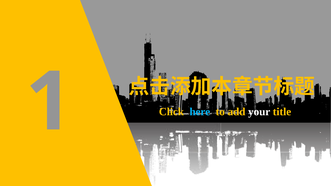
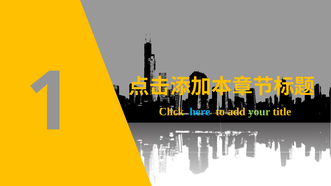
your colour: white -> light green (259, 112)
